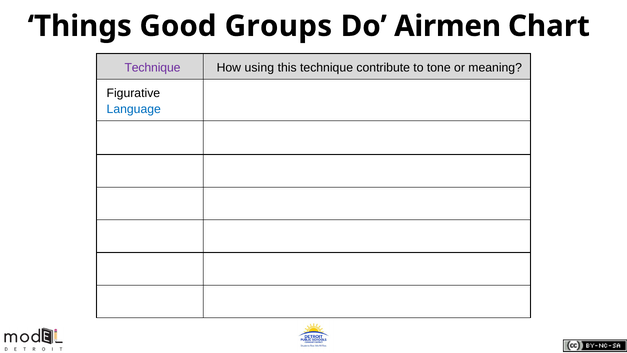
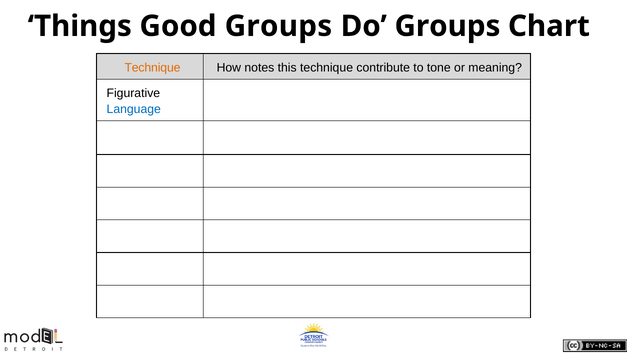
Do Airmen: Airmen -> Groups (447, 26)
Technique colour: purple -> orange (152, 68)
using: using -> notes (259, 68)
